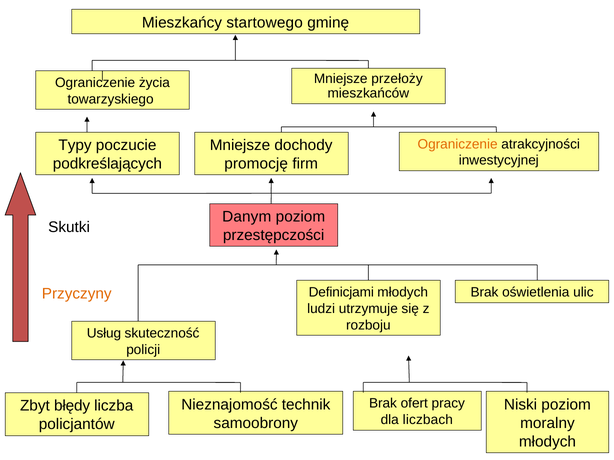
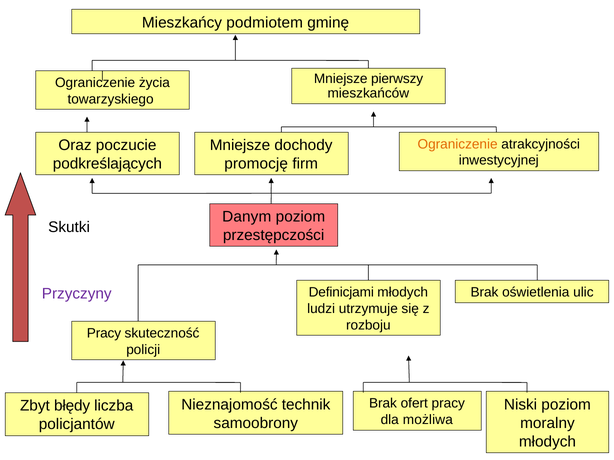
startowego: startowego -> podmiotem (265, 23)
przełoży: przełoży -> pierwszy (397, 79)
Typy: Typy -> Oraz (75, 145)
Przyczyny colour: orange -> purple (77, 294)
Usług: Usług -> Pracy (104, 334)
liczbach: liczbach -> możliwa (428, 420)
